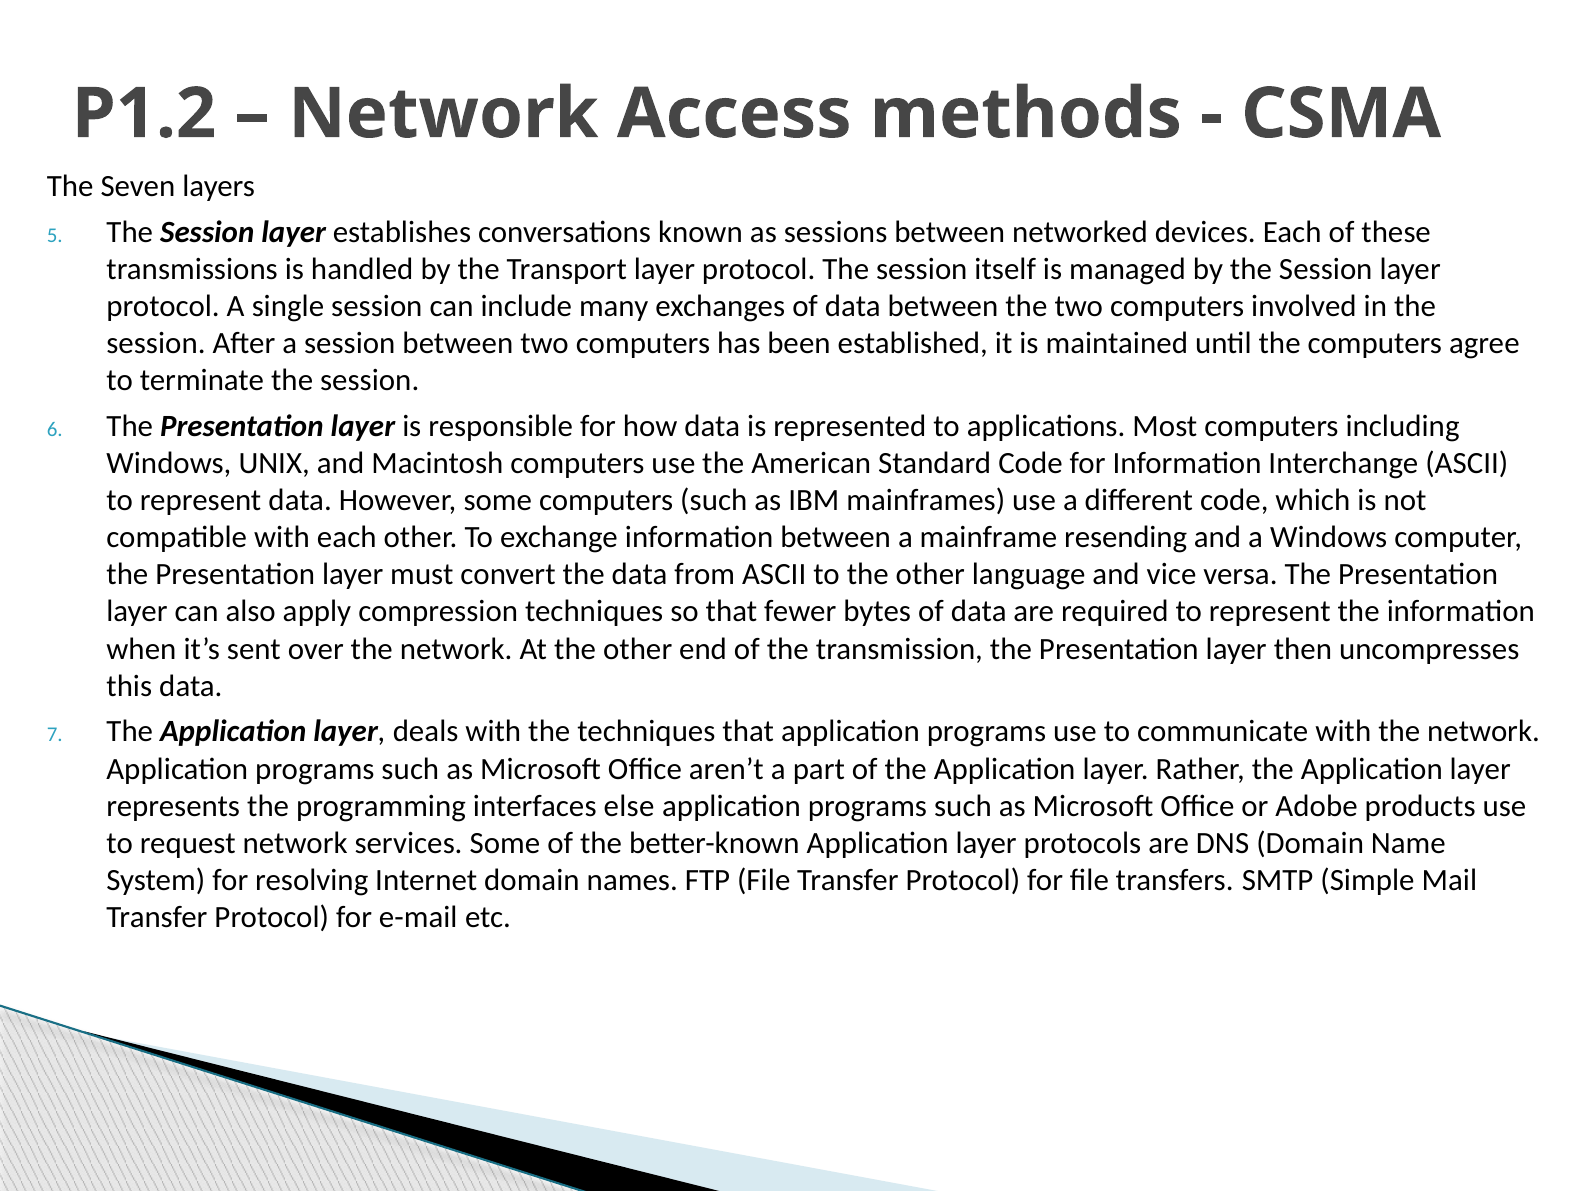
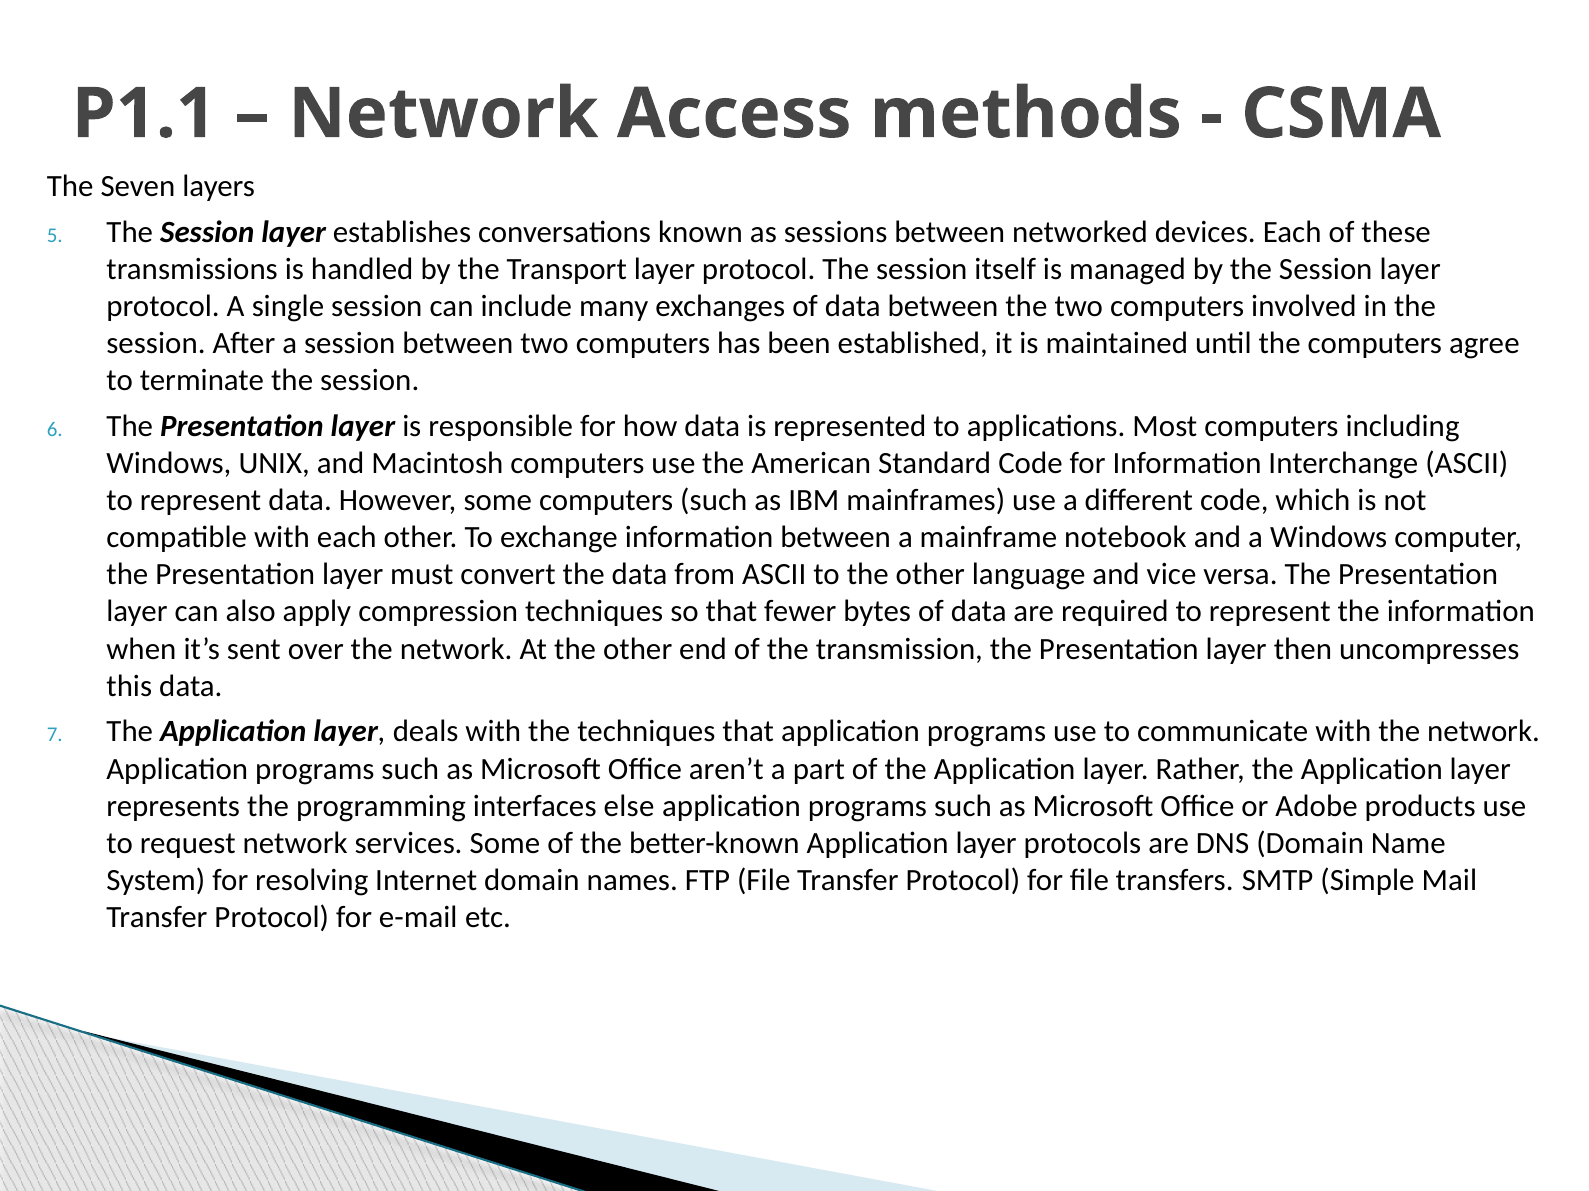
P1.2: P1.2 -> P1.1 (144, 114)
resending: resending -> notebook (1125, 538)
